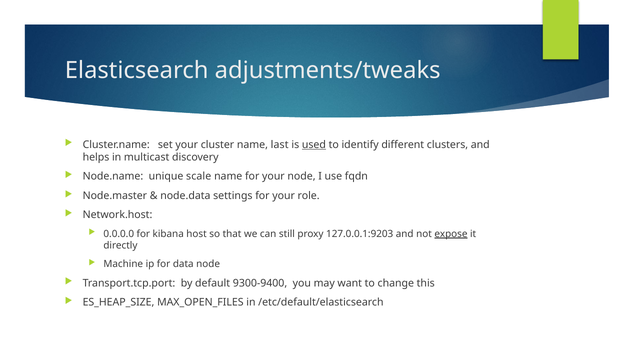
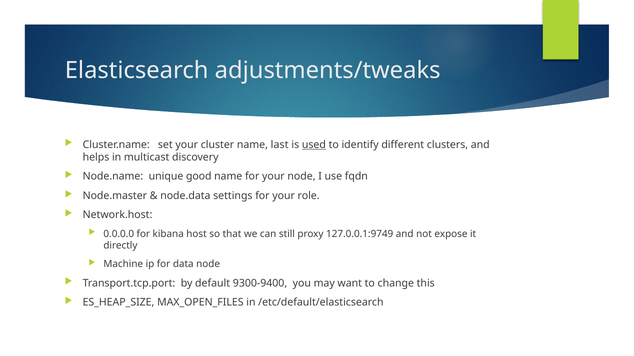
scale: scale -> good (199, 177)
127.0.0.1:9203: 127.0.0.1:9203 -> 127.0.0.1:9749 (360, 234)
expose underline: present -> none (451, 234)
